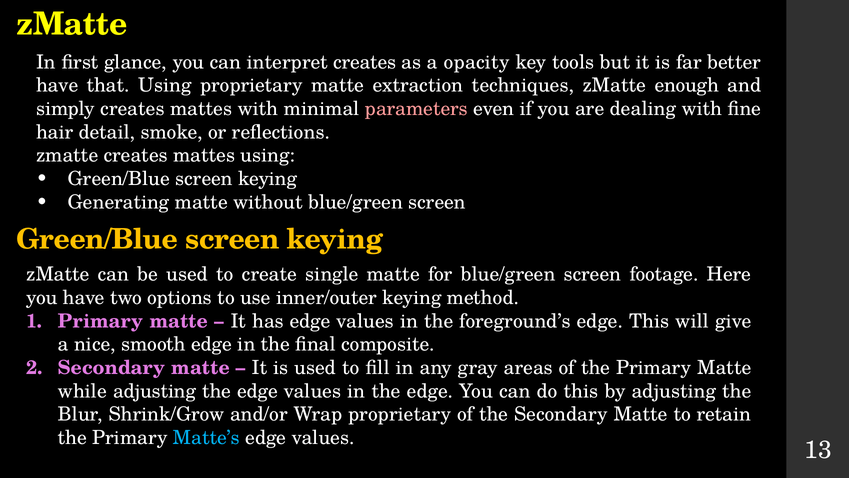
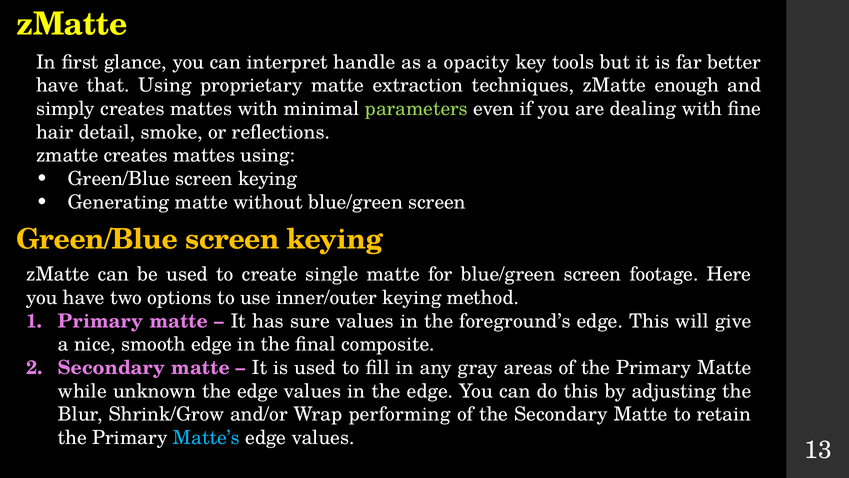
interpret creates: creates -> handle (364, 62)
parameters colour: pink -> light green (416, 109)
has edge: edge -> sure (310, 321)
while adjusting: adjusting -> unknown (155, 391)
Wrap proprietary: proprietary -> performing (400, 414)
